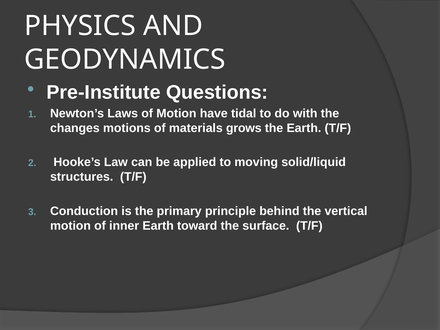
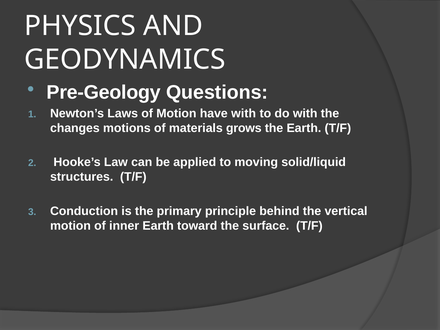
Pre-Institute: Pre-Institute -> Pre-Geology (104, 92)
have tidal: tidal -> with (244, 113)
